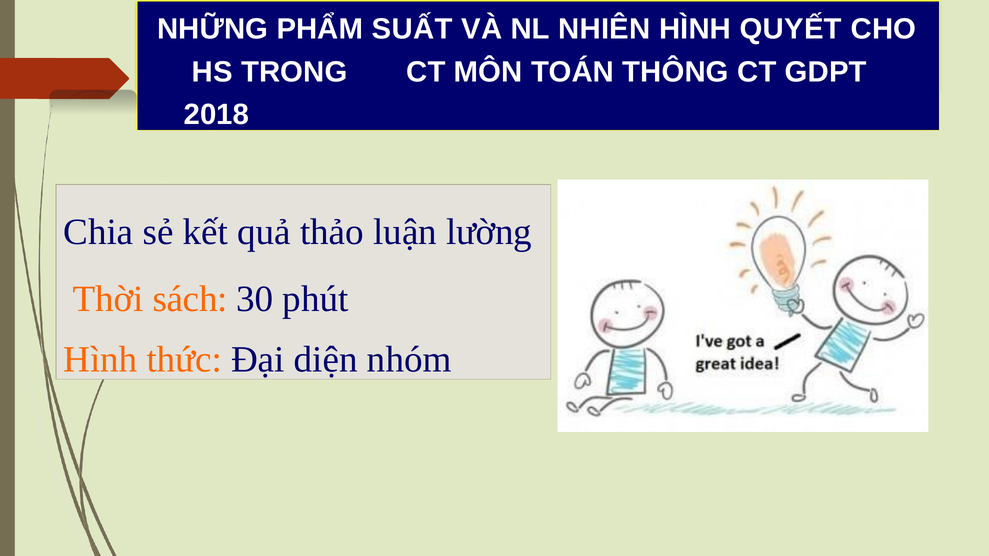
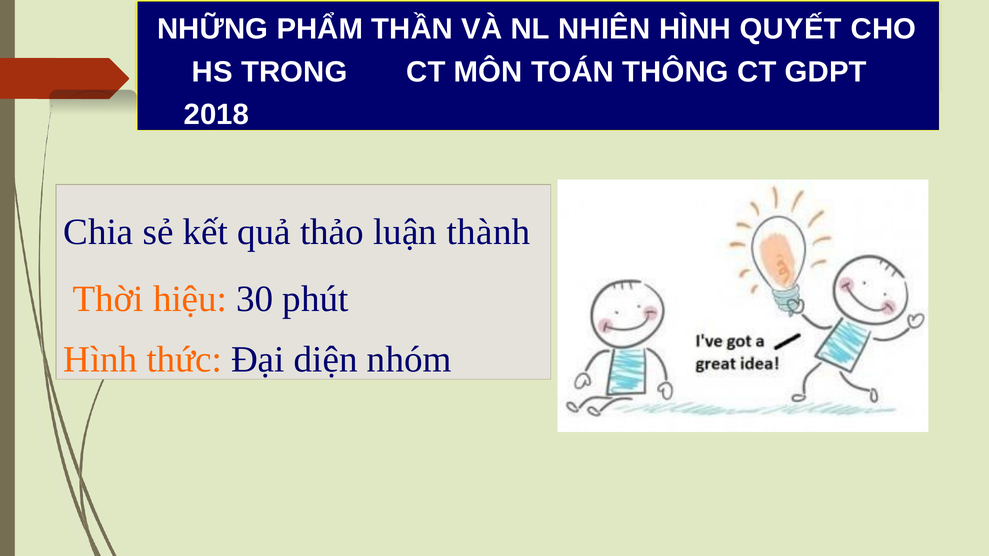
SUẤT: SUẤT -> THẦN (412, 29)
lường: lường -> thành (489, 232)
sách: sách -> hiệu (190, 299)
